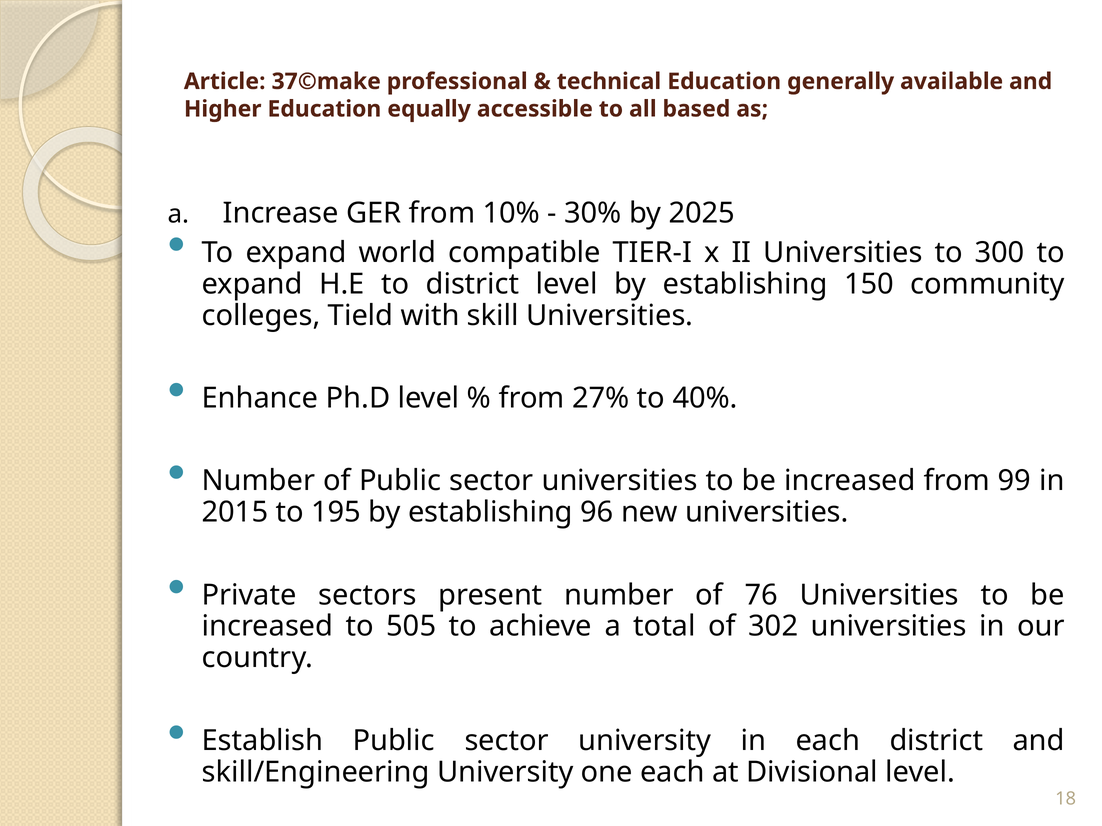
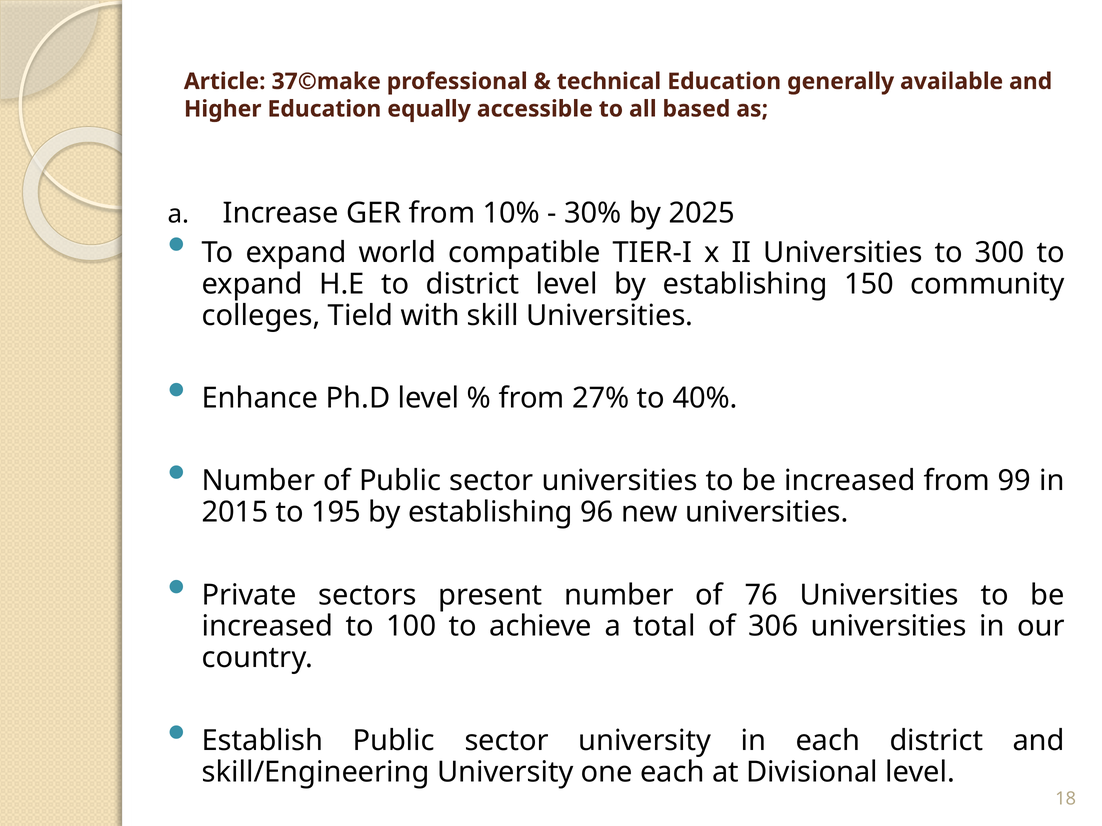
505: 505 -> 100 (411, 627)
302: 302 -> 306 (773, 627)
